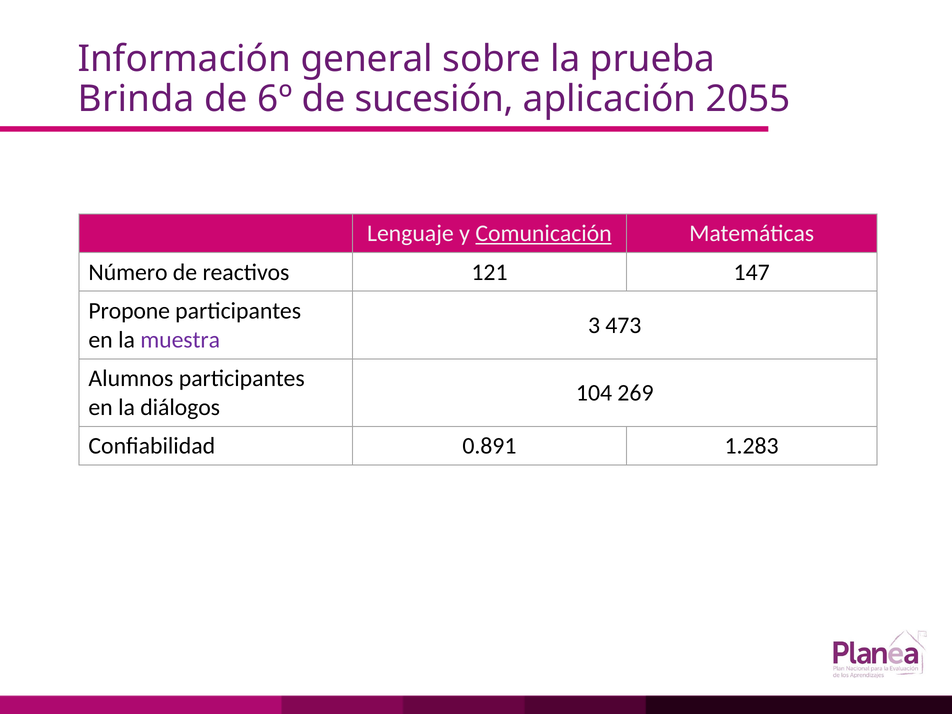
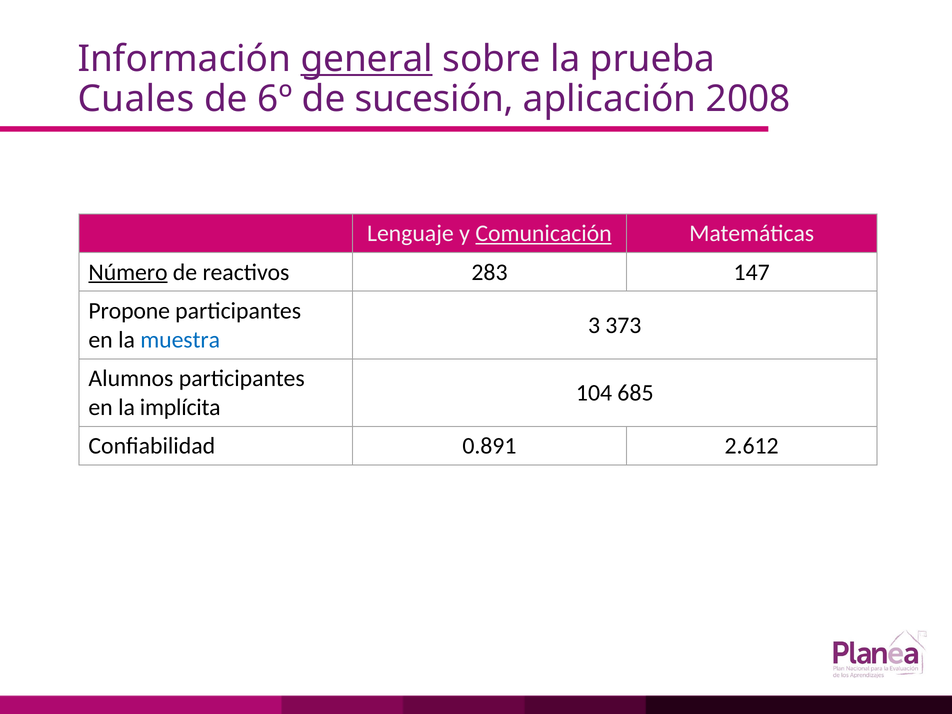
general underline: none -> present (367, 59)
Brinda: Brinda -> Cuales (136, 99)
2055: 2055 -> 2008 (748, 99)
Número underline: none -> present (128, 272)
121: 121 -> 283 (489, 272)
473: 473 -> 373 (623, 325)
muestra colour: purple -> blue (180, 340)
269: 269 -> 685 (635, 393)
diálogos: diálogos -> implícita (180, 407)
1.283: 1.283 -> 2.612 (752, 446)
